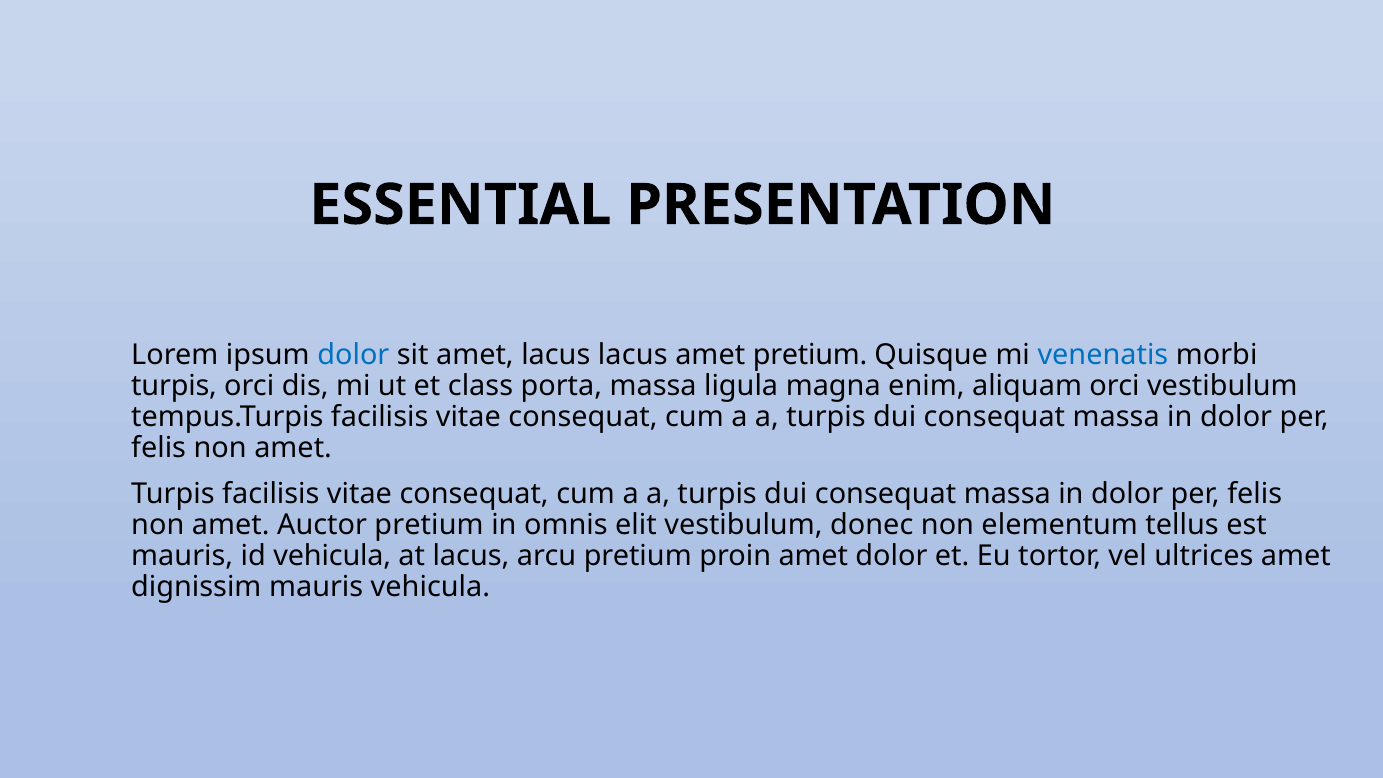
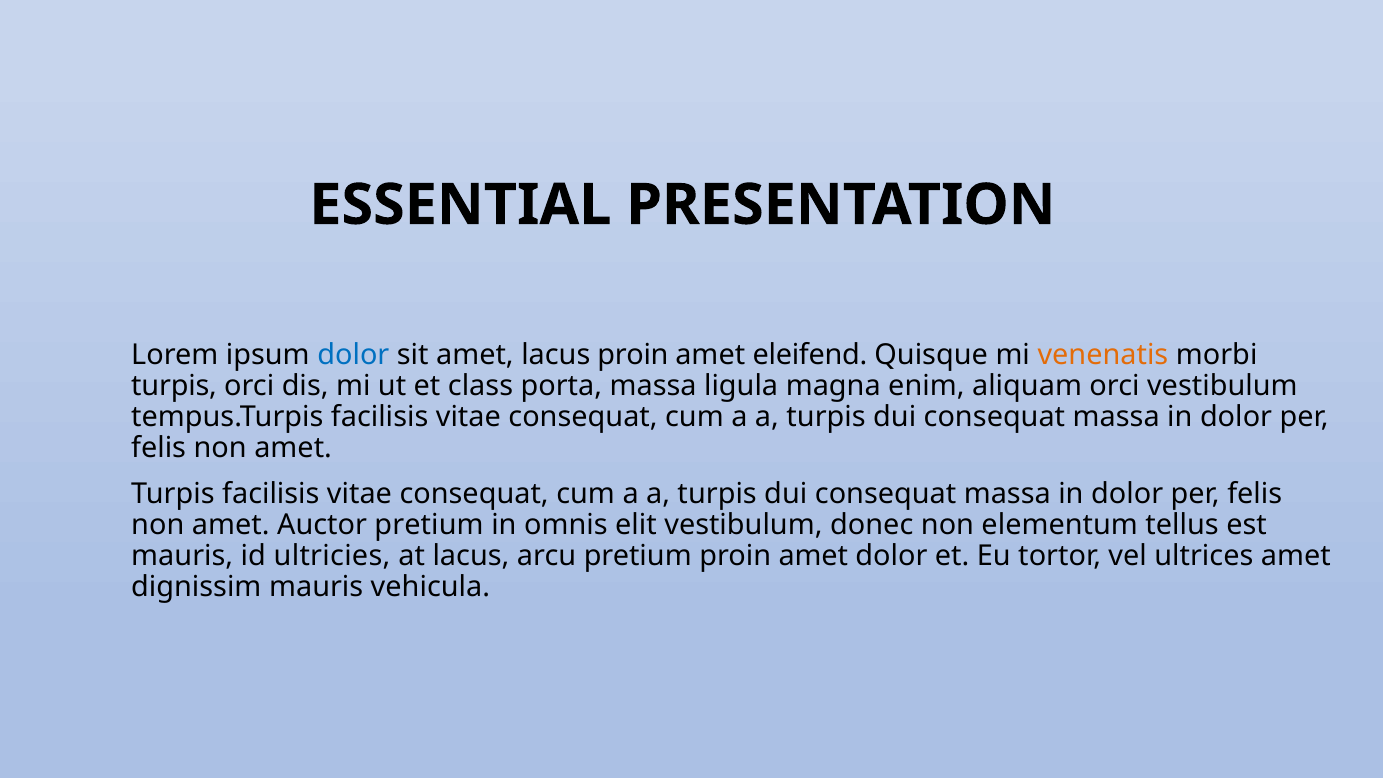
lacus lacus: lacus -> proin (633, 355)
amet pretium: pretium -> eleifend (810, 355)
venenatis colour: blue -> orange (1103, 355)
id vehicula: vehicula -> ultricies (332, 556)
